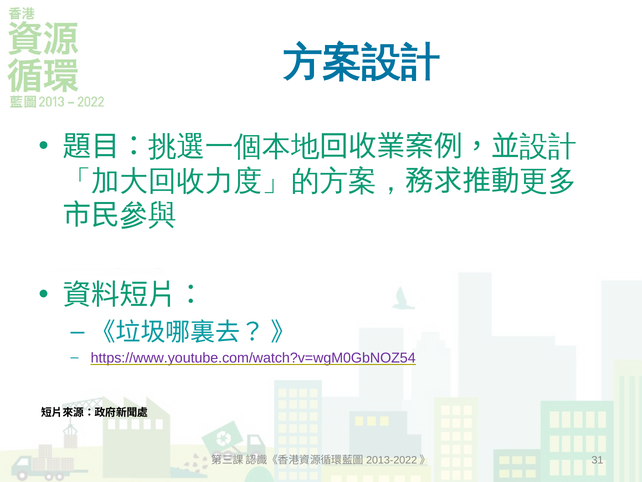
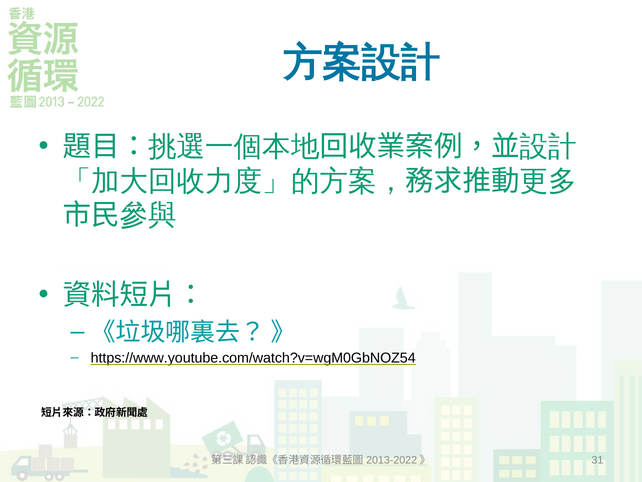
https://www.youtube.com/watch?v=wgM0GbNOZ54 colour: purple -> black (253, 358)
